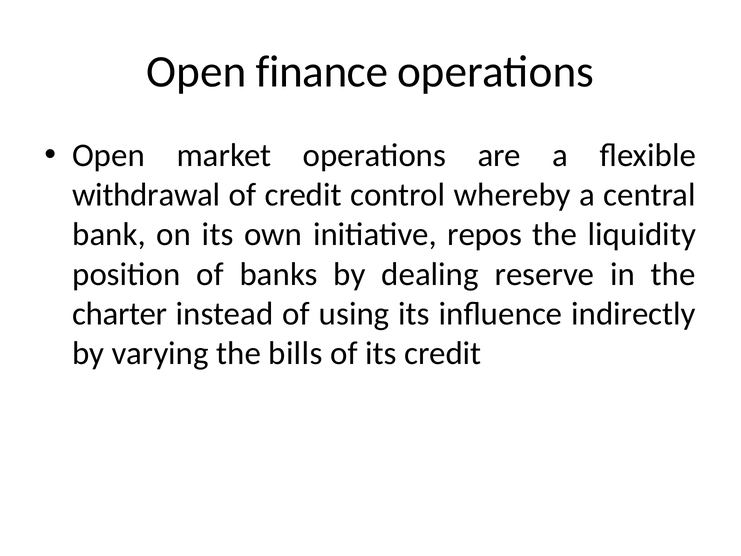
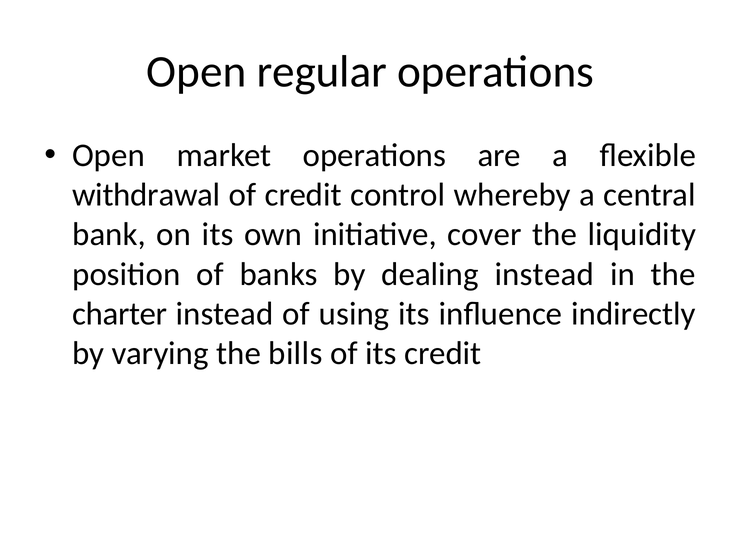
finance: finance -> regular (322, 72)
repos: repos -> cover (485, 235)
dealing reserve: reserve -> instead (544, 274)
